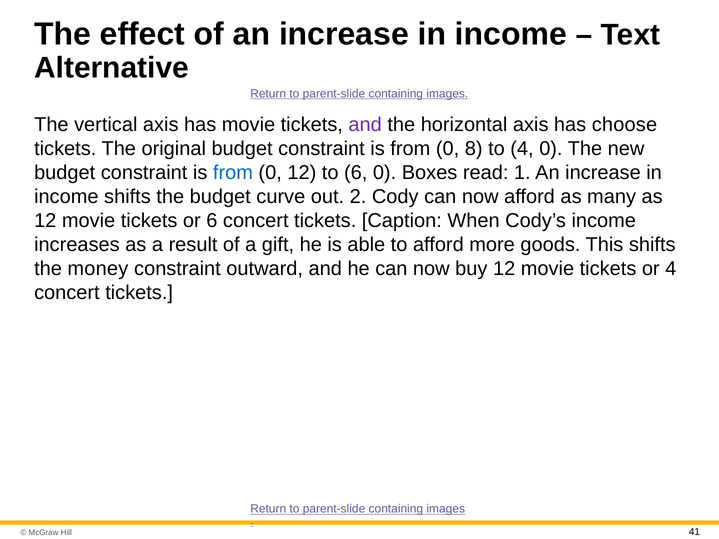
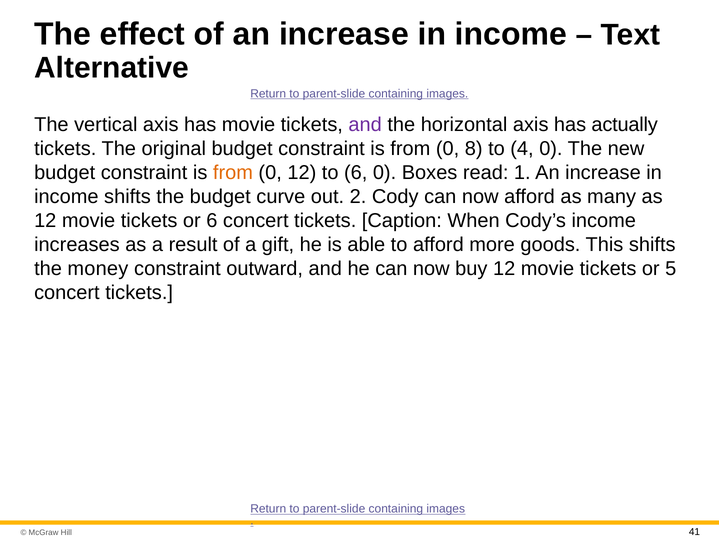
choose: choose -> actually (625, 125)
from colour: blue -> orange (233, 173)
or 4: 4 -> 5 (671, 269)
